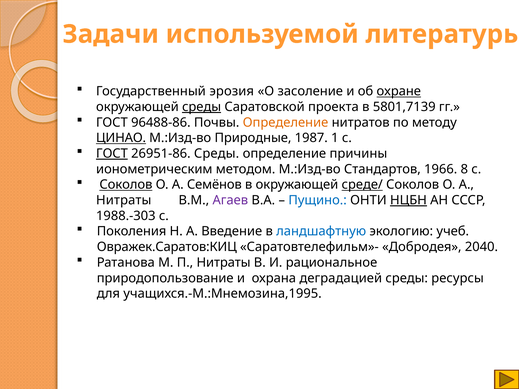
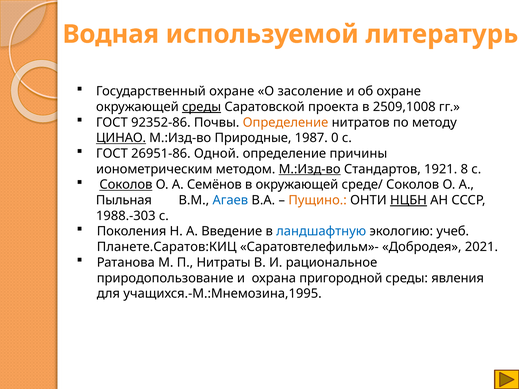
Задачи: Задачи -> Водная (111, 34)
Государственный эрозия: эрозия -> охране (232, 91)
охране underline: present -> none (399, 91)
5801,7139: 5801,7139 -> 2509,1008 (404, 107)
96488-86: 96488-86 -> 92352-86 (161, 123)
1: 1 -> 0 (335, 138)
ГОСТ underline: present -> none (112, 154)
26951-86 Среды: Среды -> Одной (217, 154)
М.:Изд-во underline: none -> present (310, 169)
1966: 1966 -> 1921 (441, 169)
среде/ underline: present -> none (362, 185)
Нитраты: Нитраты -> Пыльная (124, 200)
Агаев colour: purple -> blue (230, 200)
Пущино colour: blue -> orange (318, 200)
Овражек.Саратов:КИЦ: Овражек.Саратов:КИЦ -> Планете.Саратов:КИЦ (167, 247)
2040: 2040 -> 2021 (481, 247)
деградацией: деградацией -> пригородной (341, 278)
ресурсы: ресурсы -> явления (458, 278)
